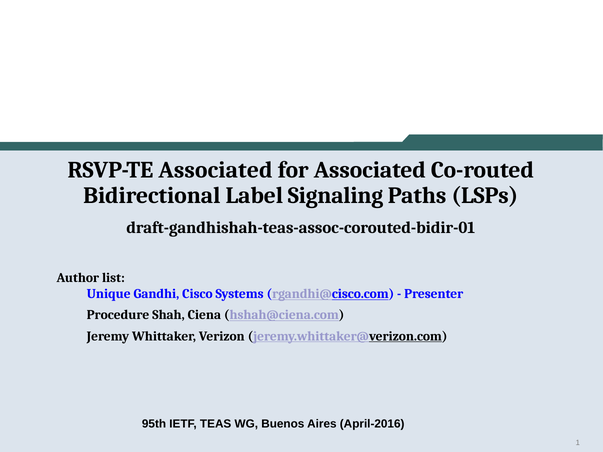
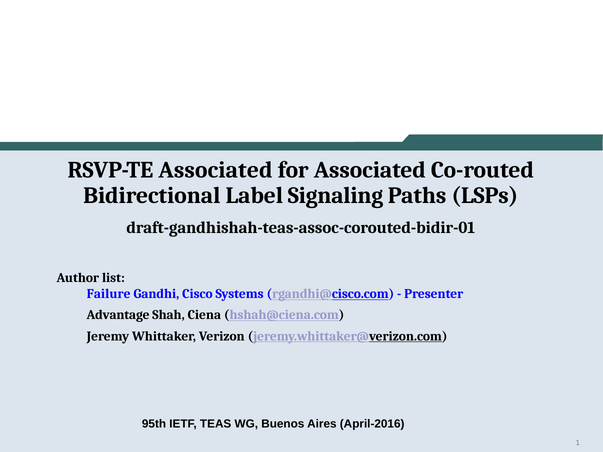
Unique: Unique -> Failure (109, 294)
Procedure: Procedure -> Advantage (118, 315)
